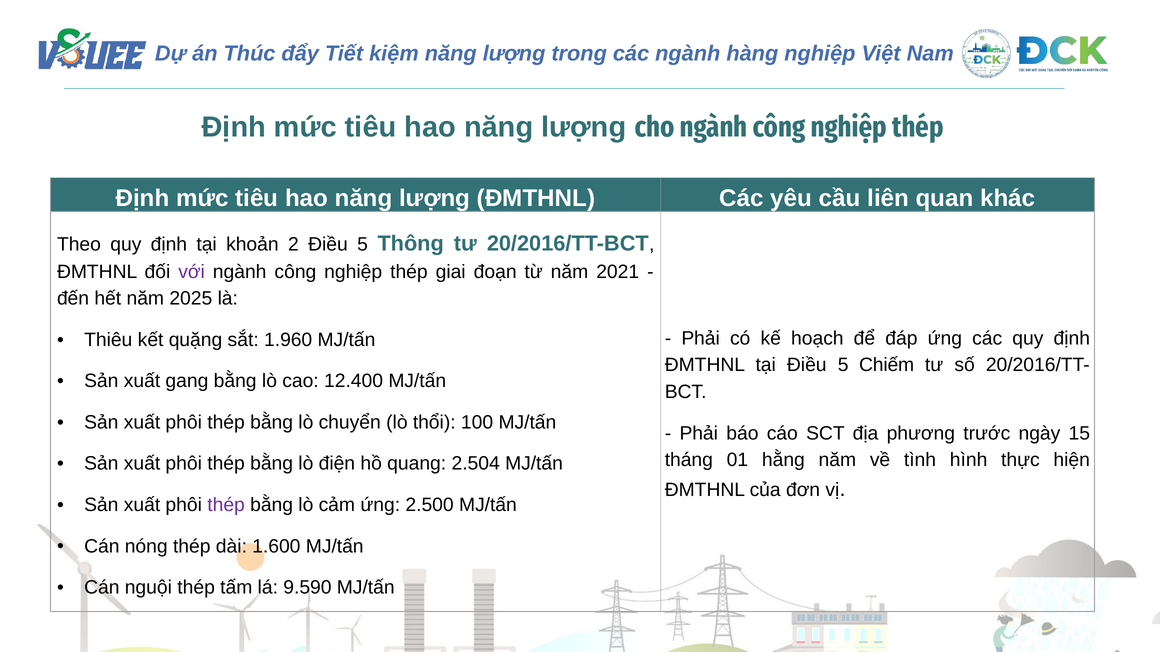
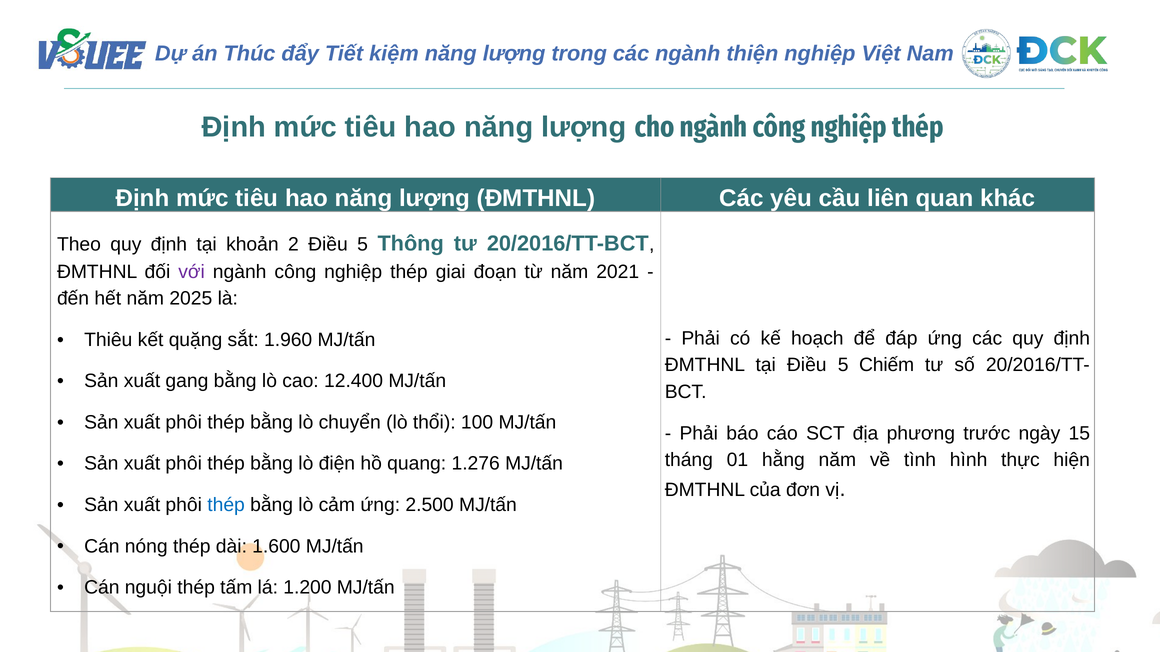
hàng: hàng -> thiện (752, 54)
2.504: 2.504 -> 1.276 (476, 464)
thép colour: purple -> blue (226, 505)
9.590: 9.590 -> 1.200 (307, 588)
